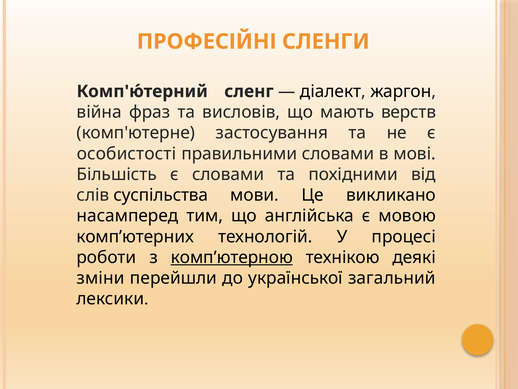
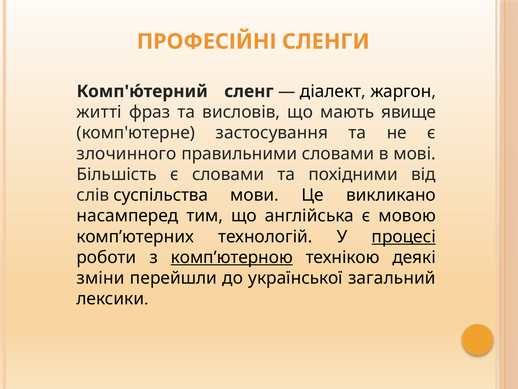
війна: війна -> житті (99, 112)
верств: верств -> явище (409, 112)
особистості: особистості -> злочинного (127, 153)
процесі underline: none -> present (404, 236)
